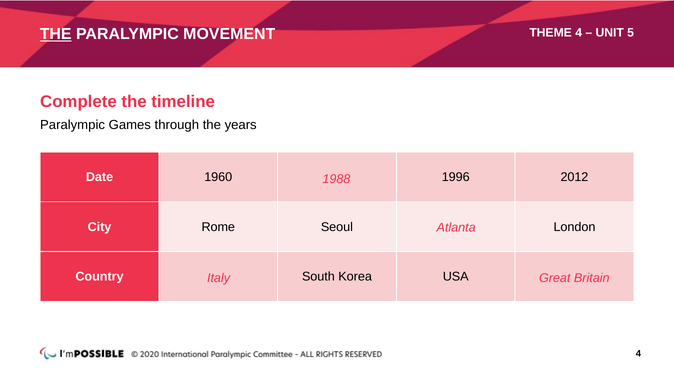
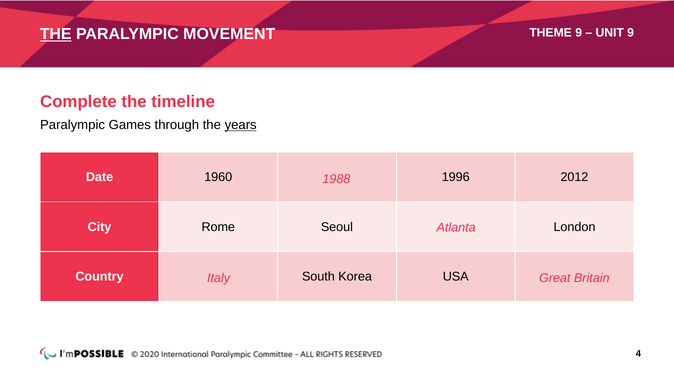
THEME 4: 4 -> 9 (579, 33)
UNIT 5: 5 -> 9 (631, 33)
years underline: none -> present (241, 125)
